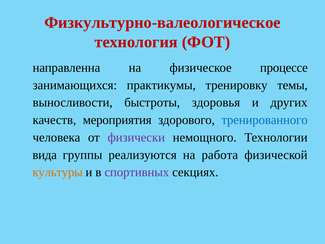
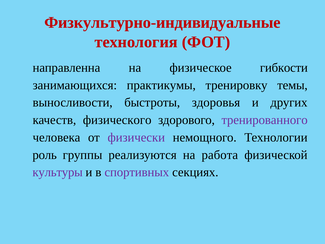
Физкультурно-валеологическое: Физкультурно-валеологическое -> Физкультурно-индивидуальные (163, 22)
процессе: процессе -> гибкости (284, 68)
мероприятия: мероприятия -> физического (117, 120)
тренированного colour: blue -> purple (265, 120)
вида: вида -> роль (45, 155)
культуры colour: orange -> purple (58, 172)
